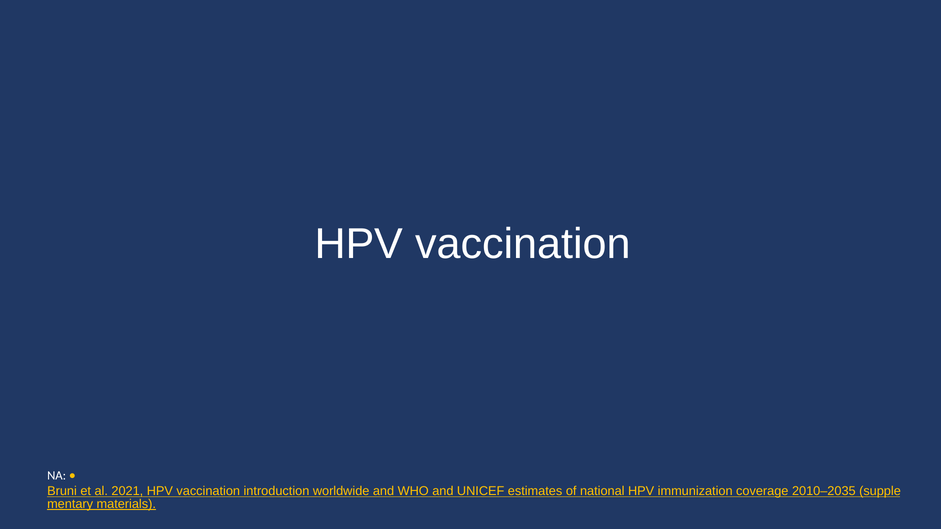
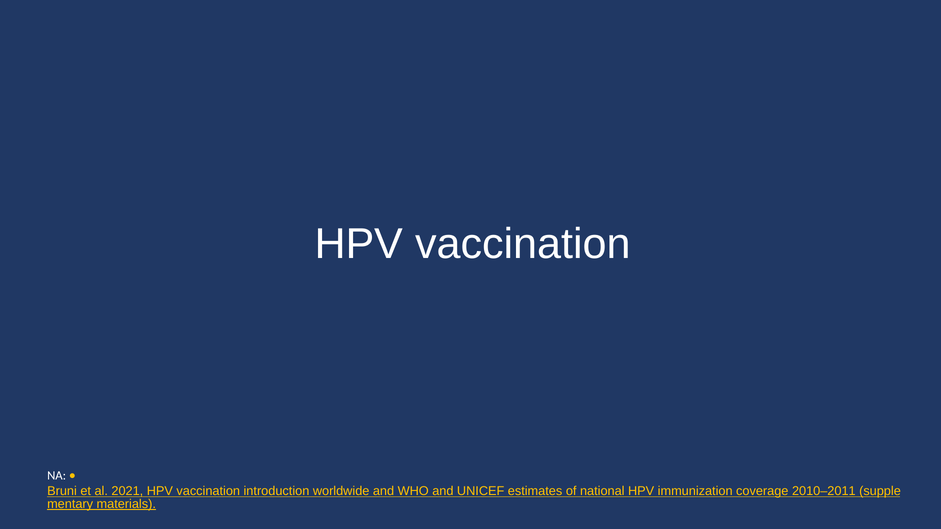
2010–2035: 2010–2035 -> 2010–2011 (824, 491)
